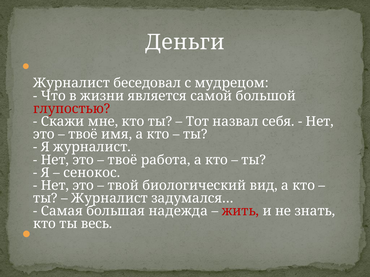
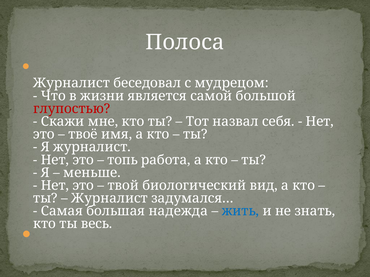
Деньги: Деньги -> Полоса (185, 42)
твоё: твоё -> топь (123, 160)
сенокос: сенокос -> меньше (92, 173)
жить colour: red -> blue (240, 211)
